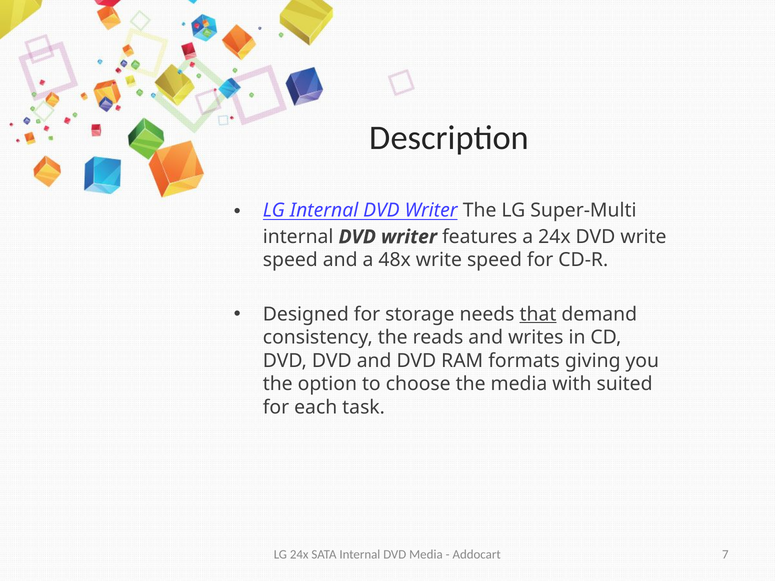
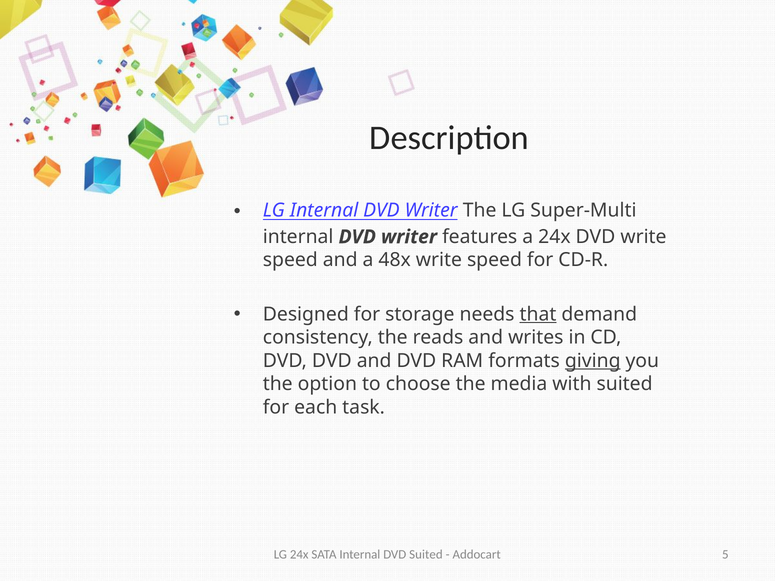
giving underline: none -> present (593, 361)
DVD Media: Media -> Suited (426, 555)
7: 7 -> 5 (725, 555)
